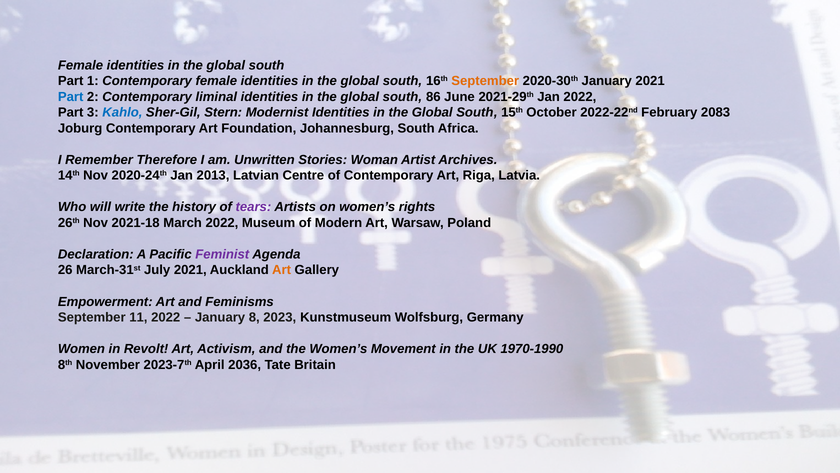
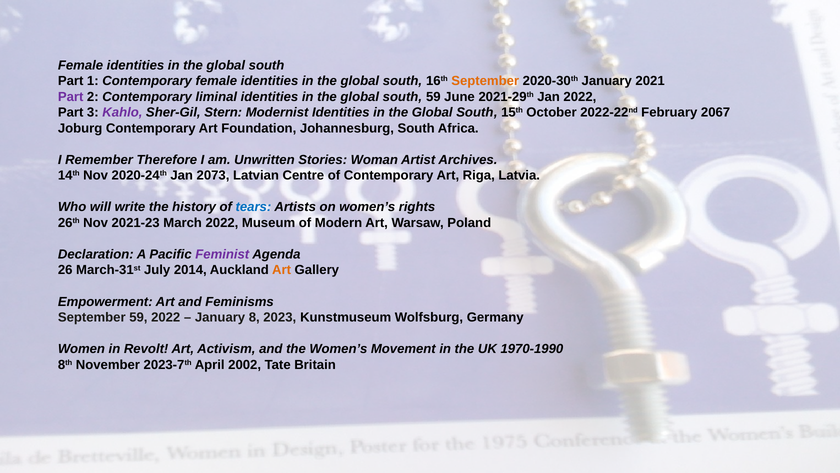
Part colour: blue -> purple (71, 97)
south 86: 86 -> 59 (433, 97)
Kahlo colour: blue -> purple (122, 112)
2083: 2083 -> 2067 (716, 112)
2013: 2013 -> 2073 (213, 175)
tears colour: purple -> blue (253, 207)
2021-18: 2021-18 -> 2021-23 (136, 223)
July 2021: 2021 -> 2014 (190, 270)
September 11: 11 -> 59 (138, 317)
2036: 2036 -> 2002 (245, 364)
